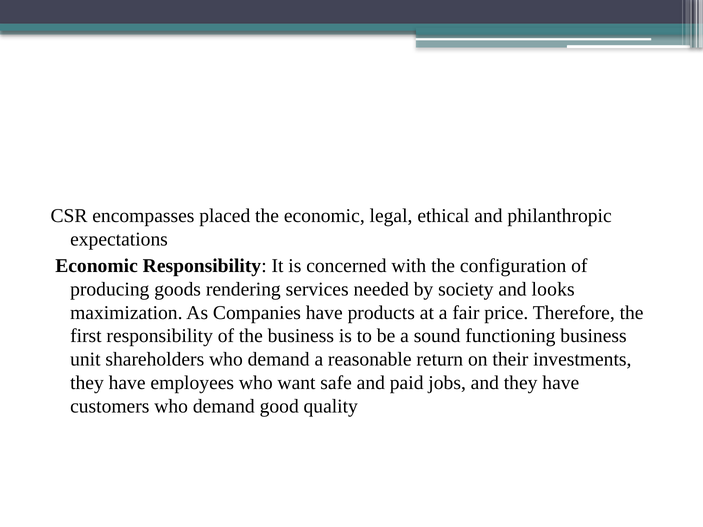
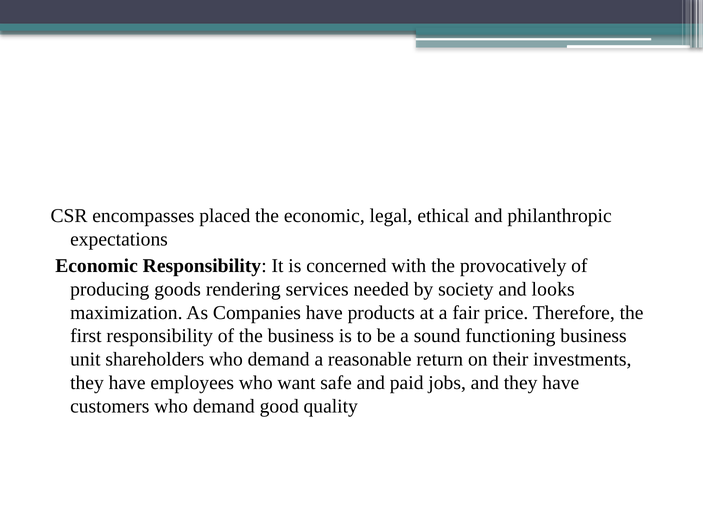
configuration: configuration -> provocatively (513, 266)
